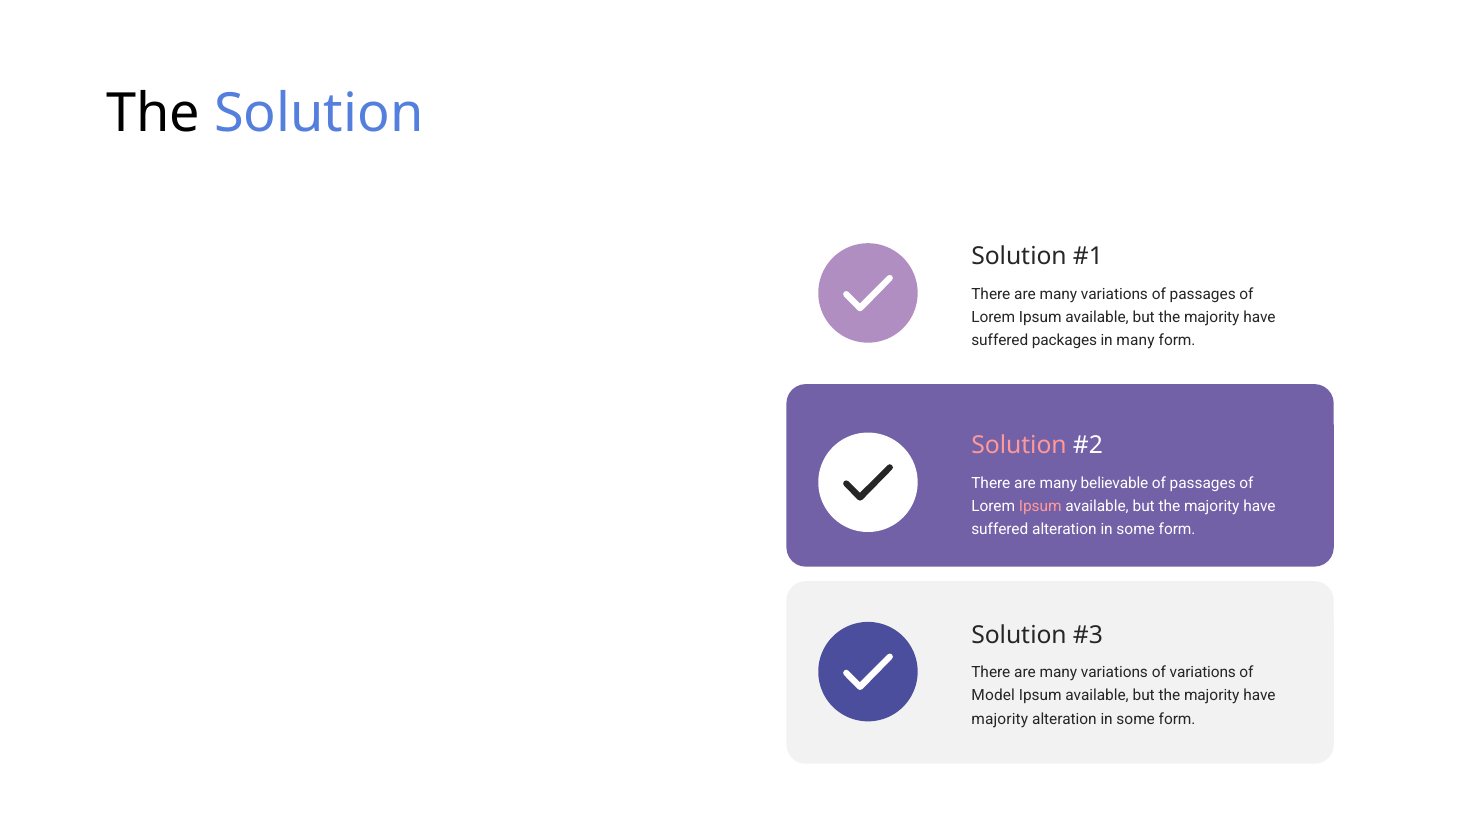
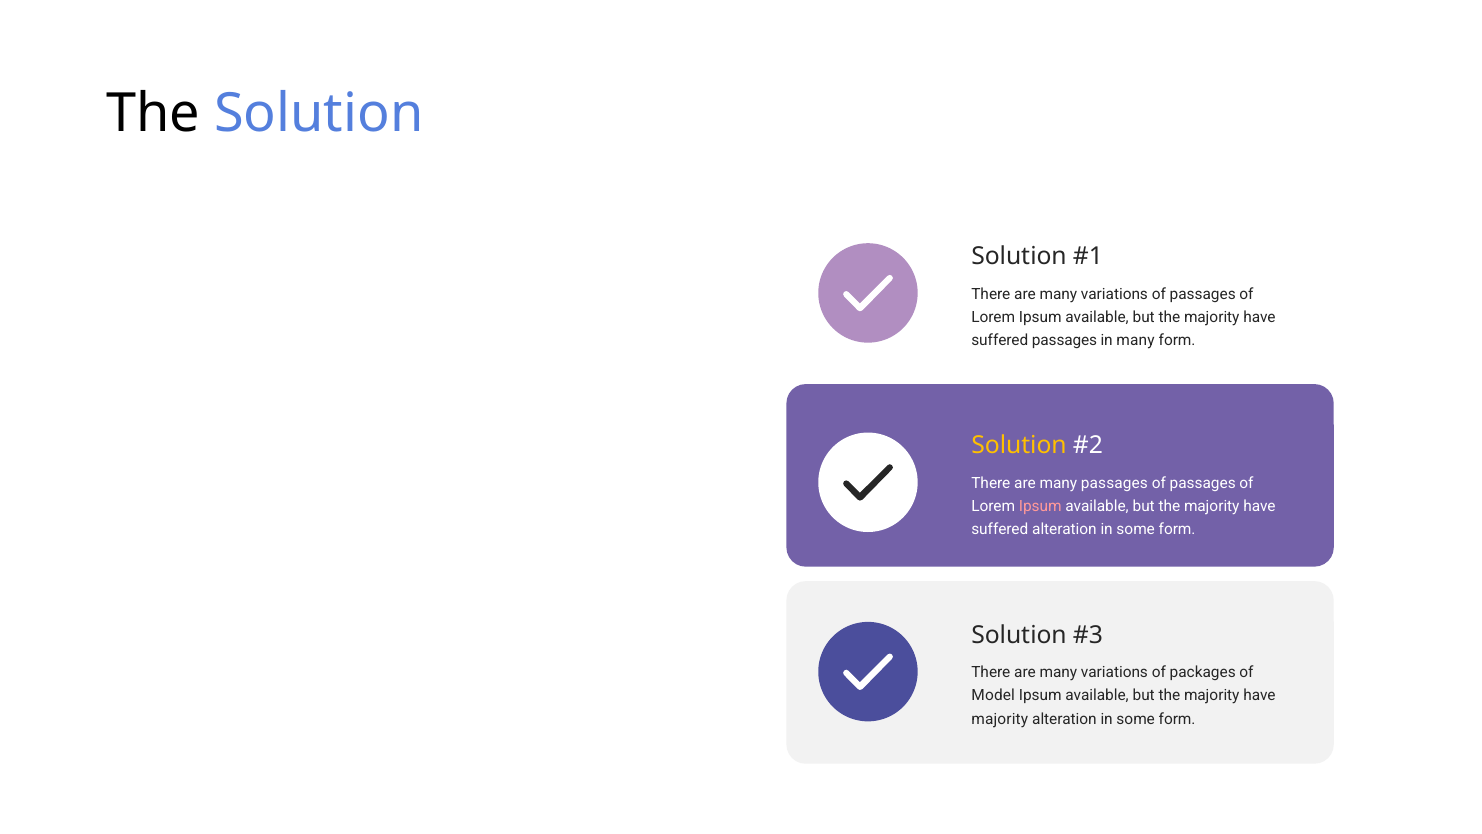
suffered packages: packages -> passages (1065, 340)
Solution colour: pink -> yellow (1019, 445)
many believable: believable -> passages (1114, 483)
of variations: variations -> packages (1203, 672)
